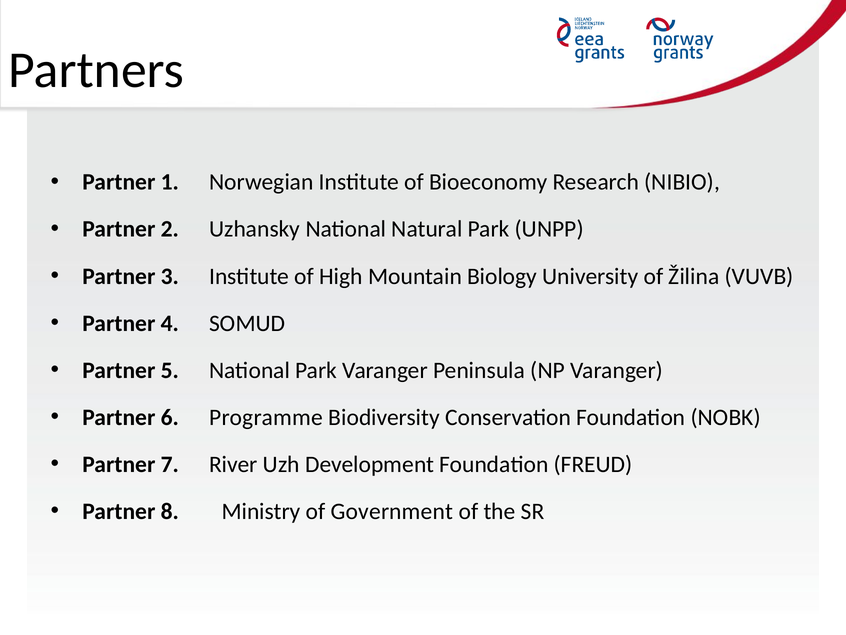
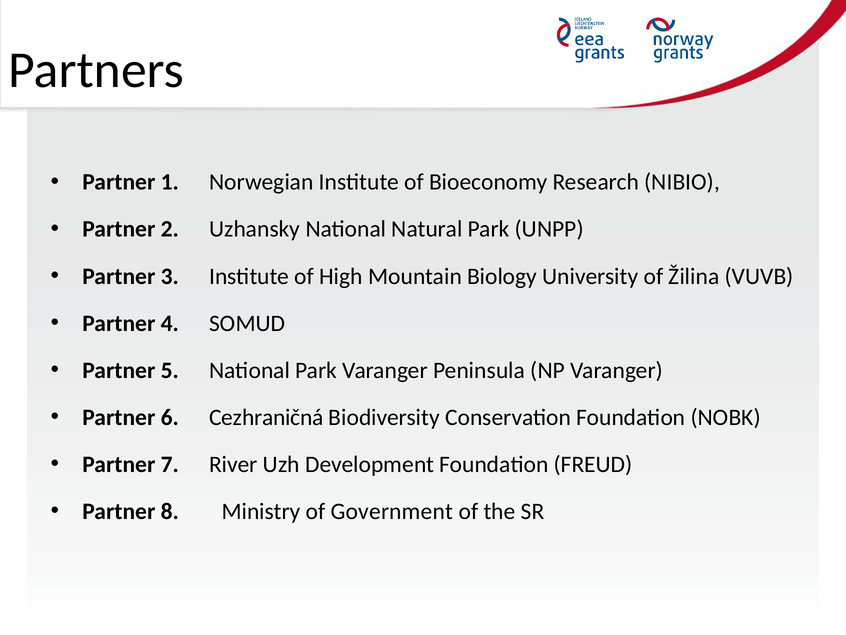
Programme: Programme -> Cezhraničná (266, 417)
